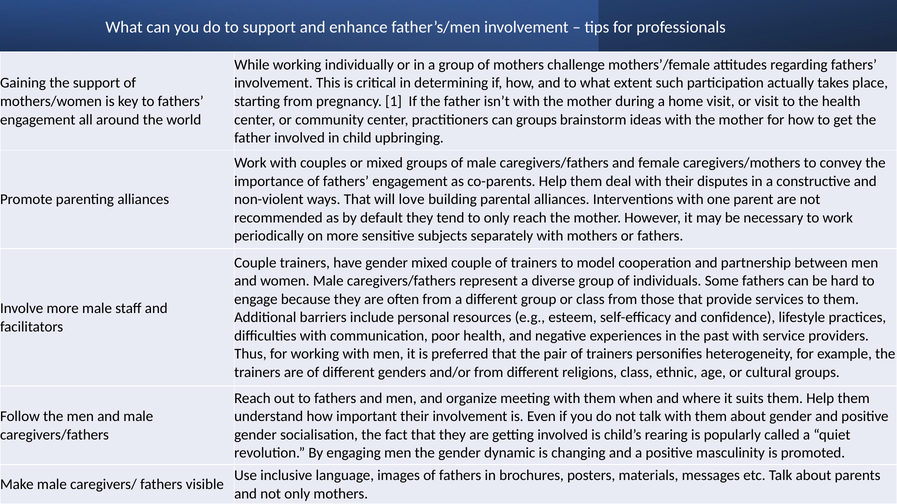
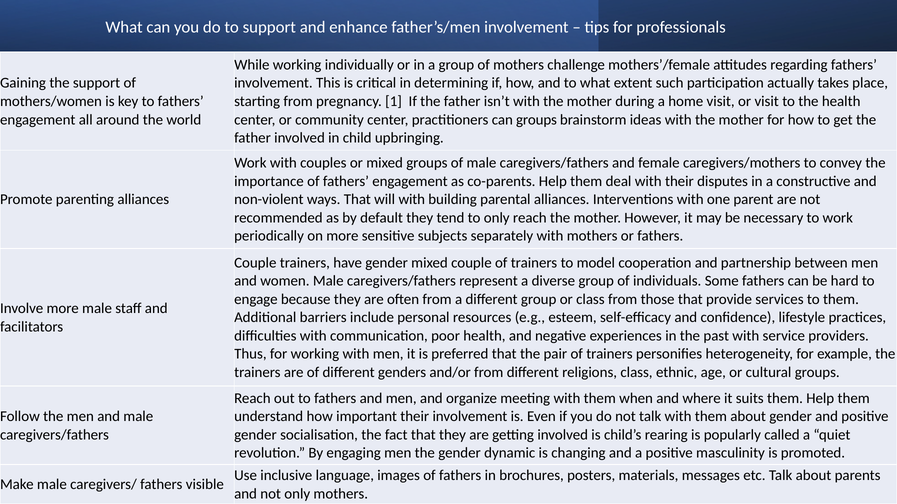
will love: love -> with (412, 200)
